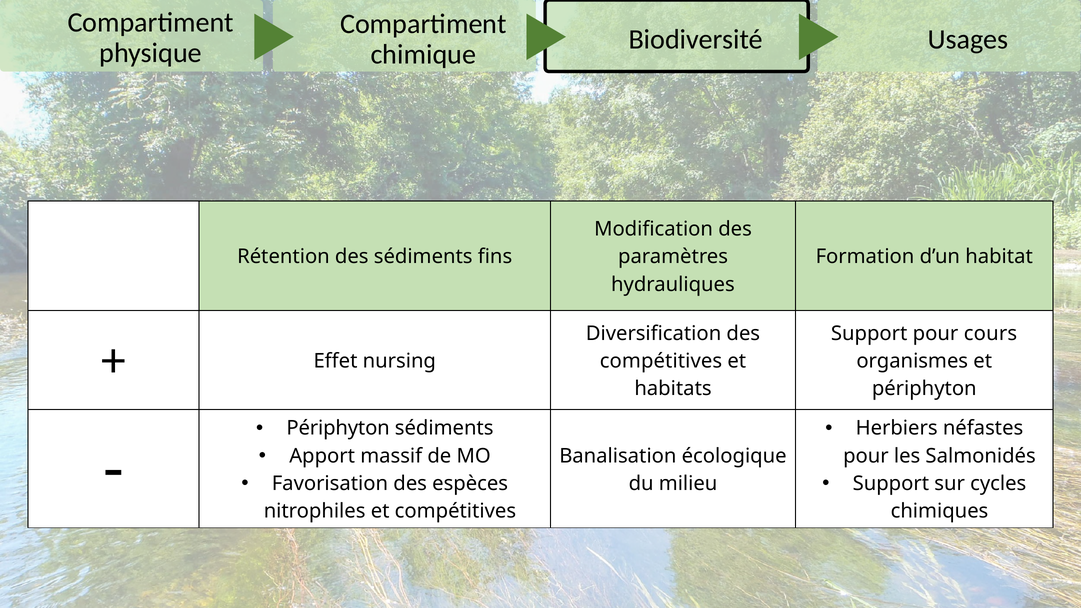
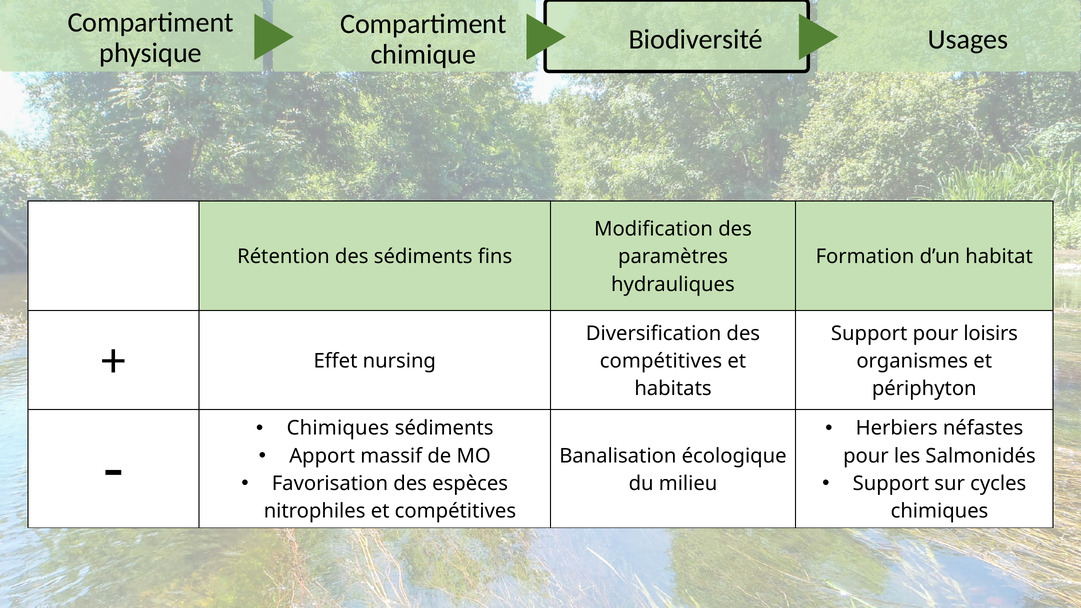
cours: cours -> loisirs (991, 333)
Périphyton: Périphyton -> Chimiques (338, 428)
